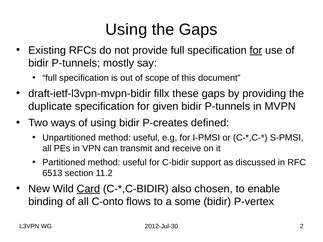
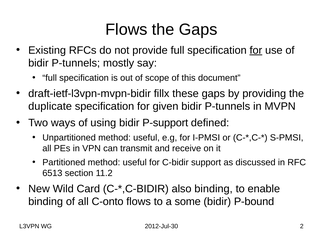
Using: Using -> Flows (126, 30)
P-creates: P-creates -> P-support (165, 123)
Card underline: present -> none (88, 189)
also chosen: chosen -> binding (214, 189)
P-vertex: P-vertex -> P-bound (254, 202)
